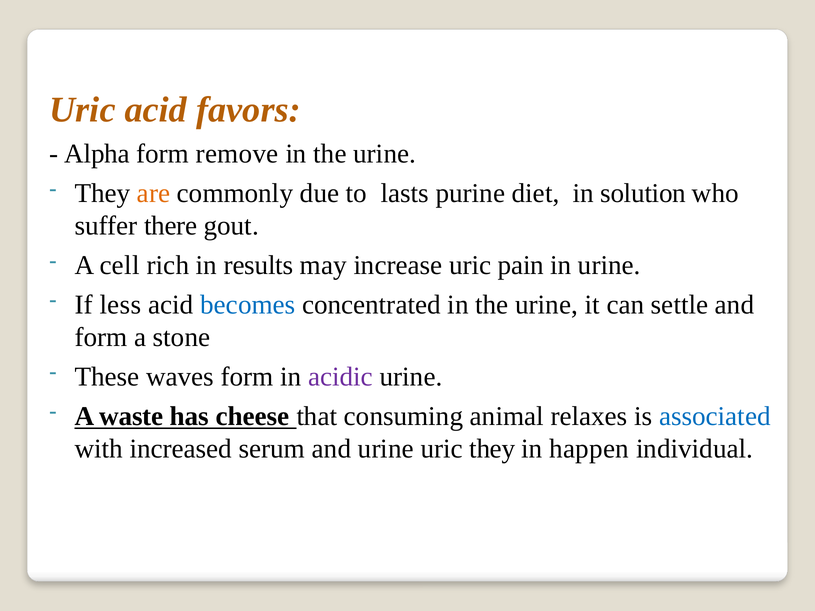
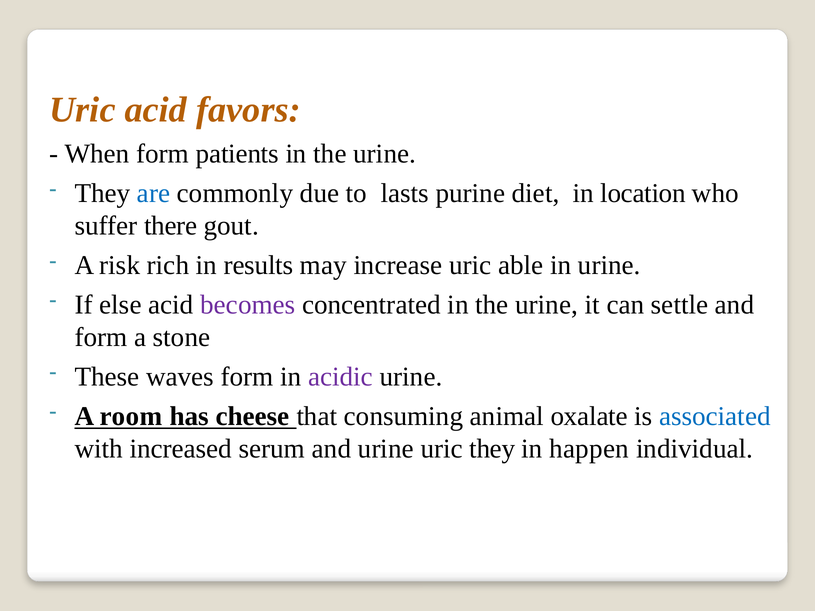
Alpha: Alpha -> When (97, 154)
remove: remove -> patients (237, 154)
are colour: orange -> blue (154, 193)
solution: solution -> location (643, 193)
cell: cell -> risk (120, 265)
pain: pain -> able (521, 265)
less: less -> else (121, 305)
becomes colour: blue -> purple (248, 305)
waste: waste -> room (131, 416)
relaxes: relaxes -> oxalate (589, 416)
